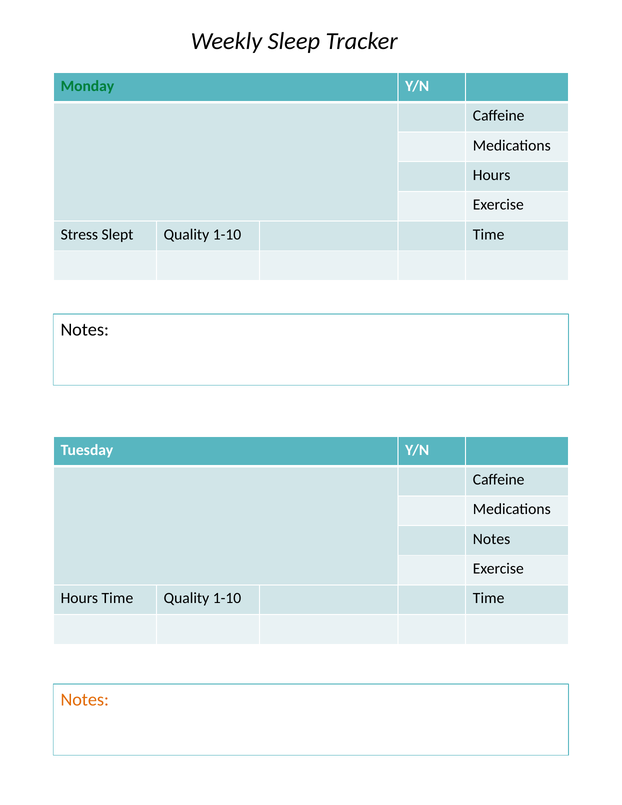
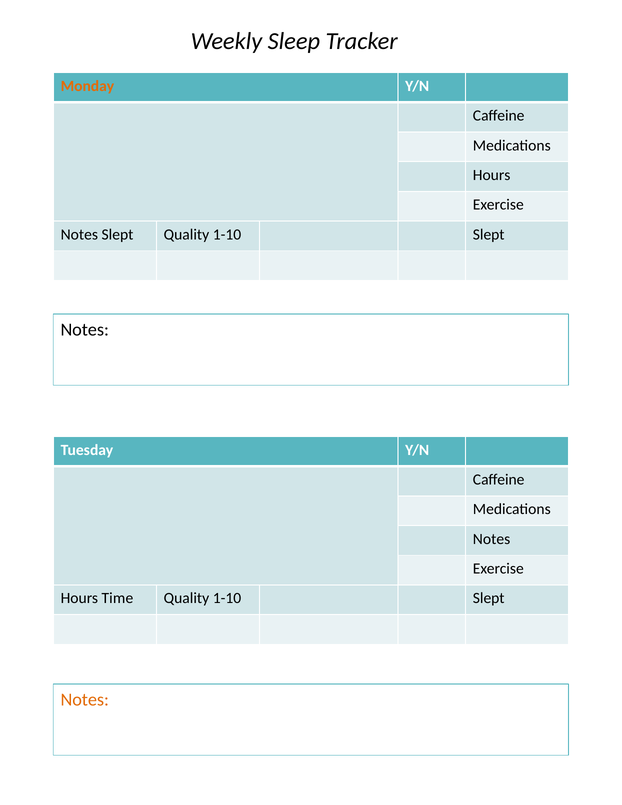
Monday colour: green -> orange (87, 86)
Stress: Stress -> Notes (79, 234)
Slept Quality 1-10 Time: Time -> Slept (489, 234)
Time: Time -> Slept (489, 598)
